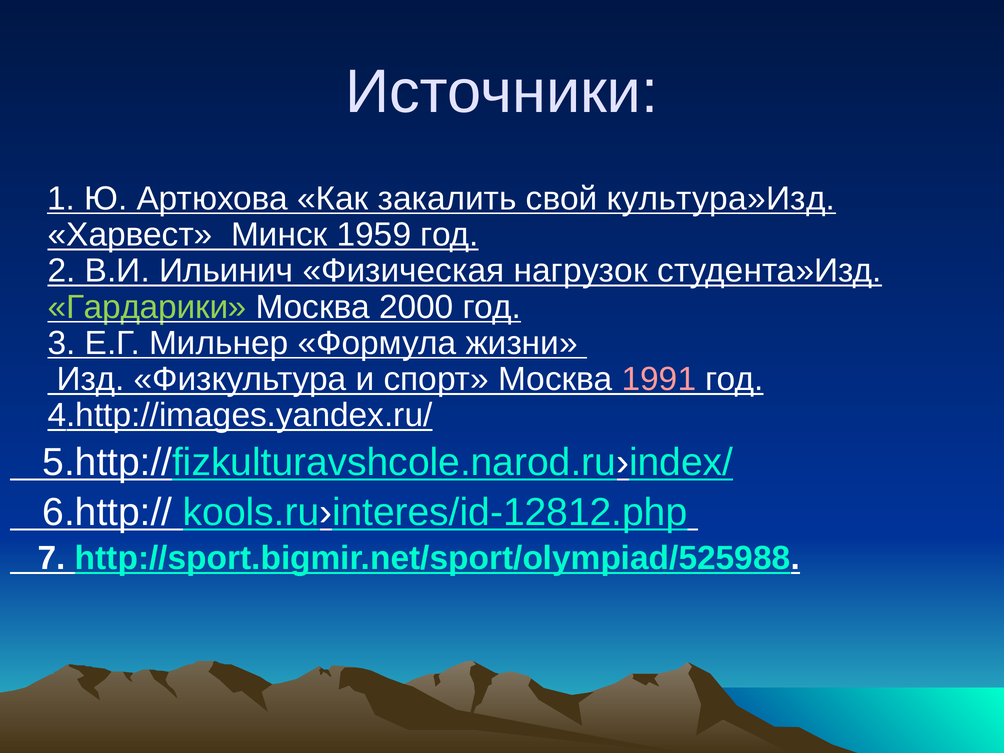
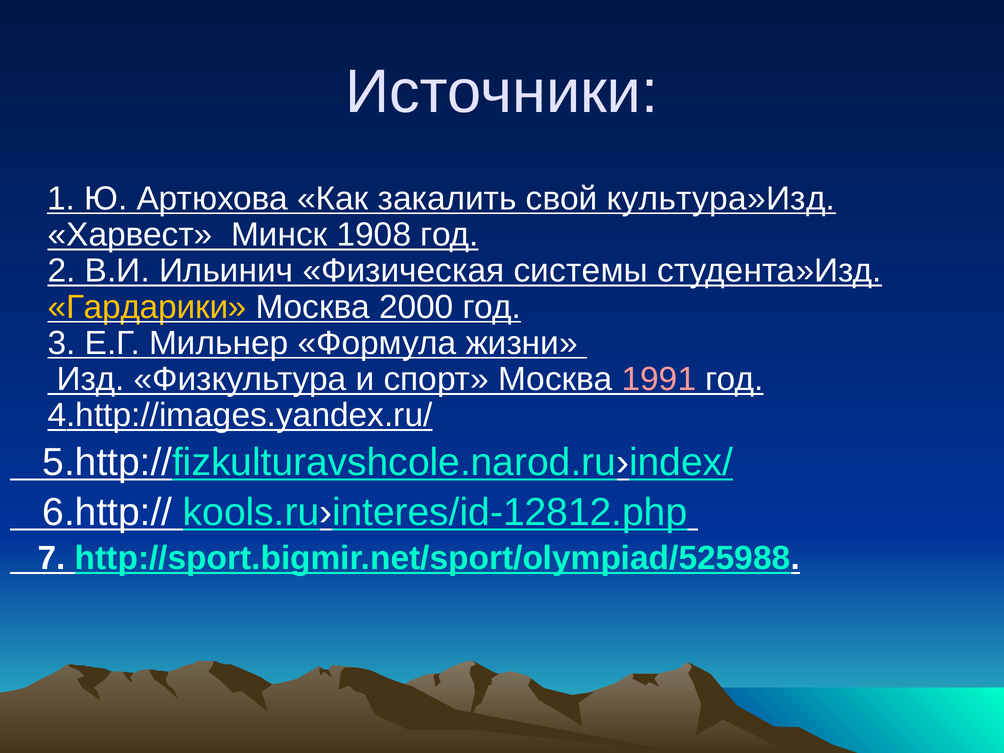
1959: 1959 -> 1908 (374, 235)
нагрузок: нагрузок -> системы (581, 271)
Гардарики colour: light green -> yellow (147, 307)
